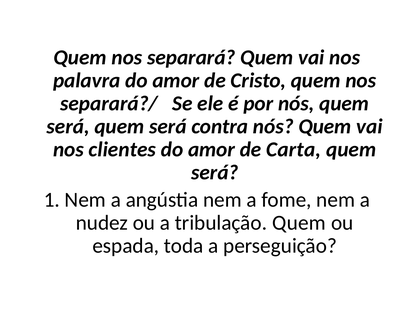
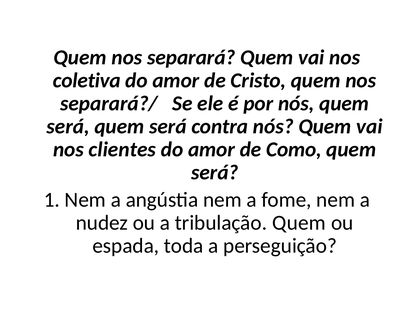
palavra: palavra -> coletiva (87, 80)
Carta: Carta -> Como (294, 149)
